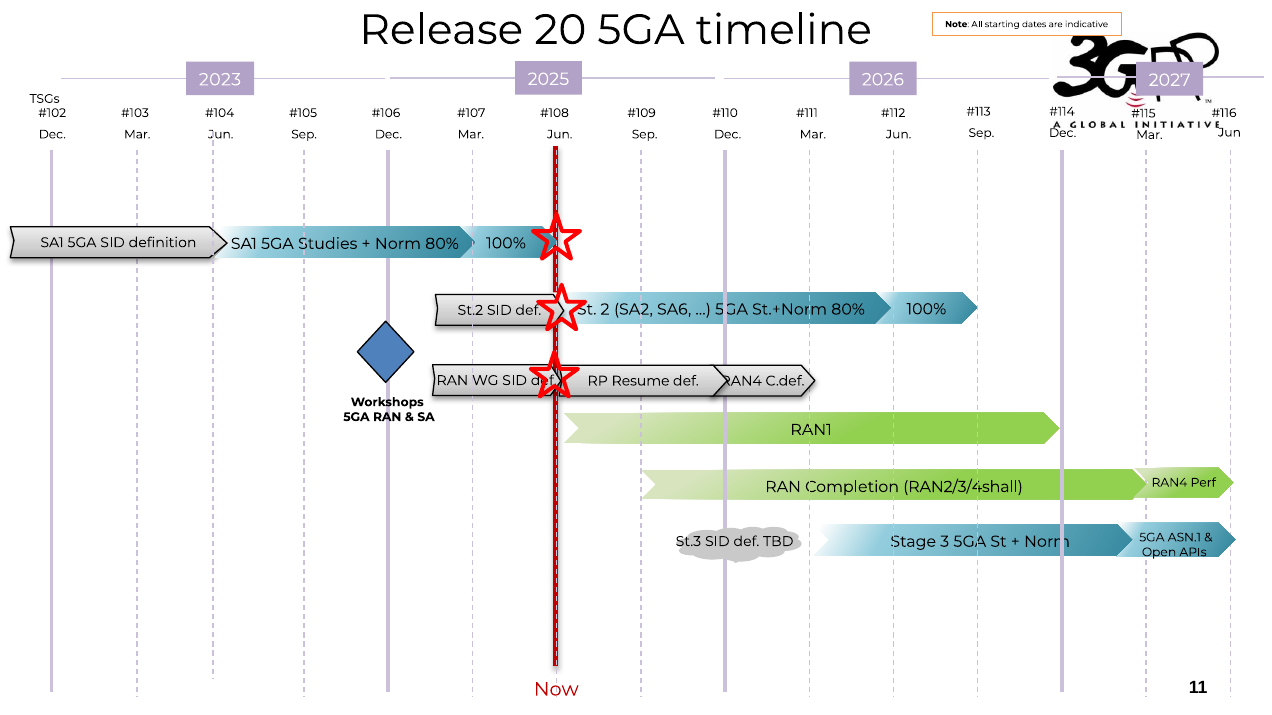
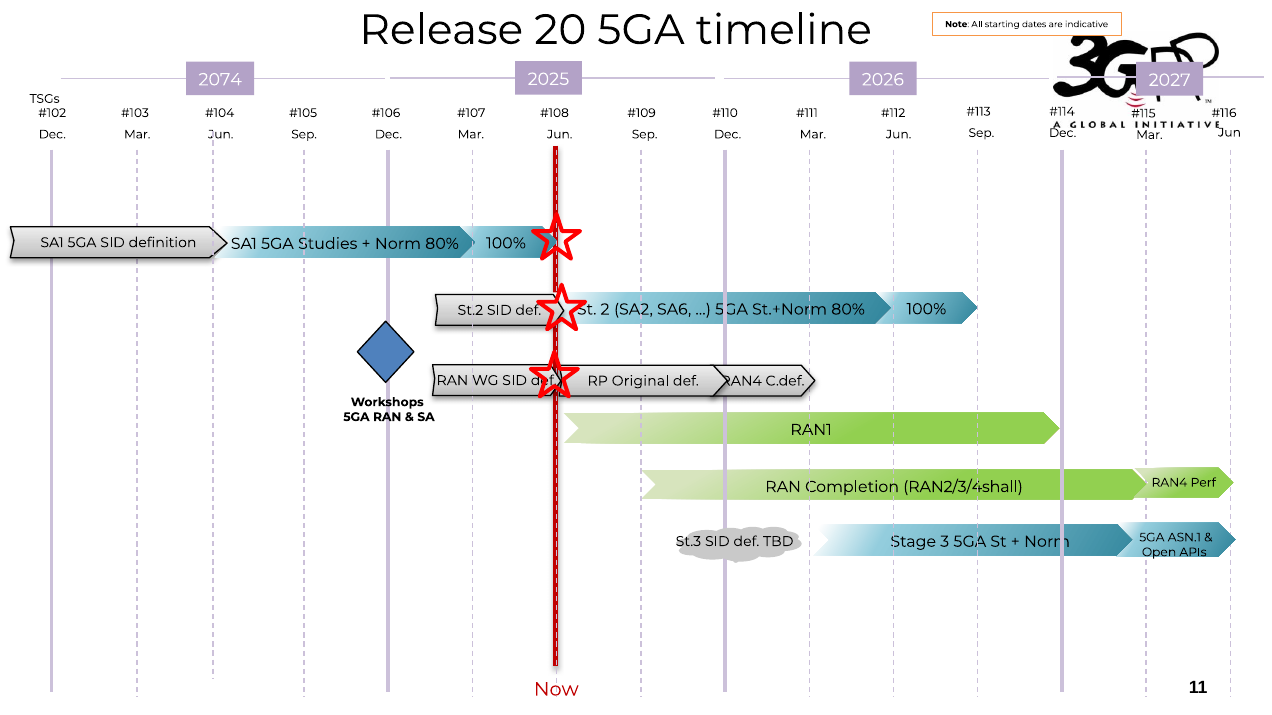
2023: 2023 -> 2074 (220, 80)
Resume: Resume -> Original (640, 381)
